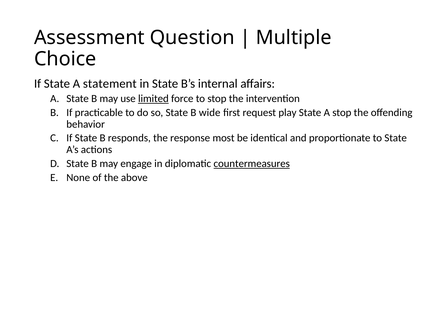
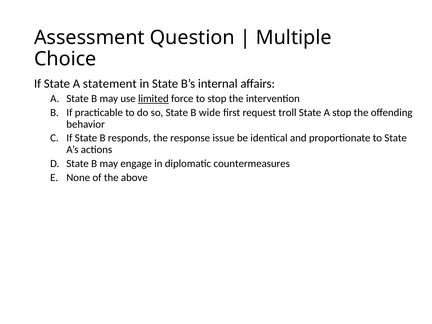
play: play -> troll (287, 112)
most: most -> issue (224, 138)
countermeasures underline: present -> none (252, 164)
